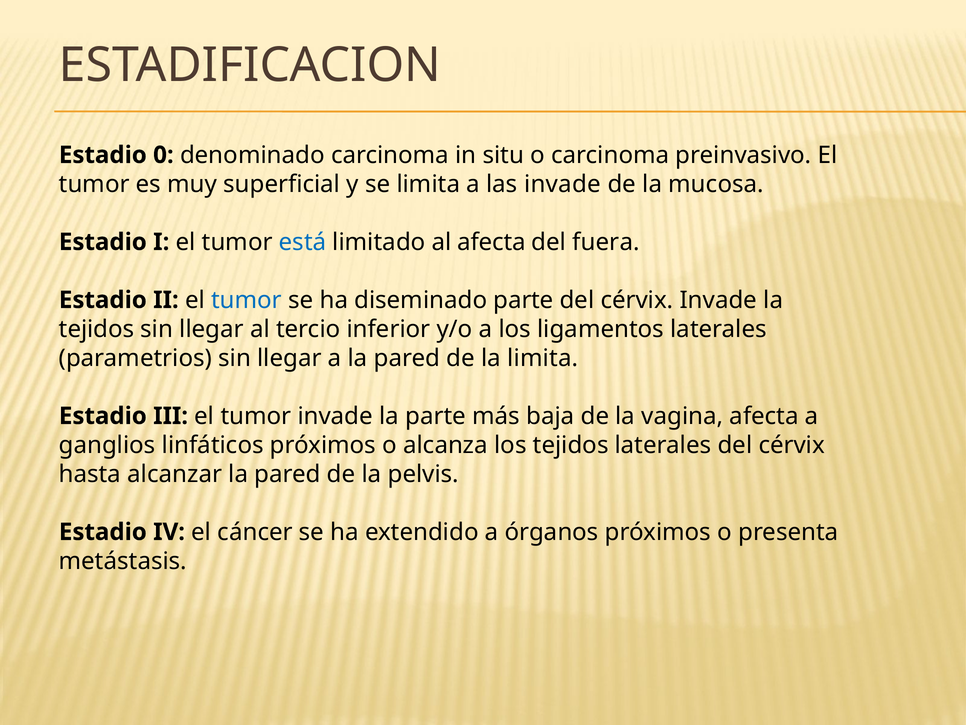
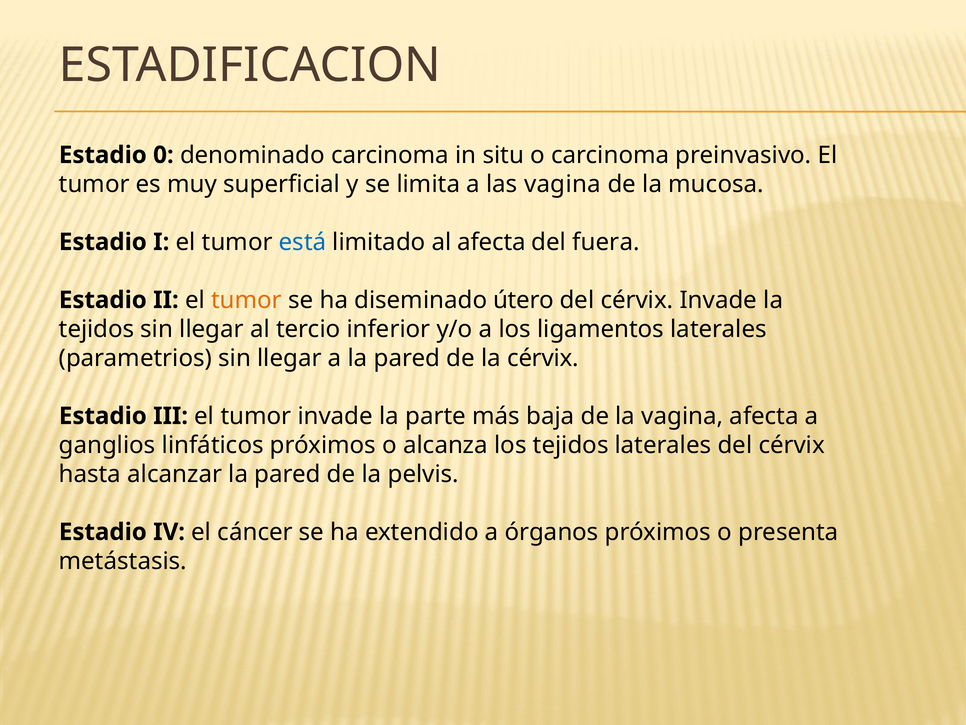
las invade: invade -> vagina (562, 184)
tumor colour: blue -> orange (247, 300)
diseminado parte: parte -> útero (524, 300)
la limita: limita -> cérvix (543, 358)
